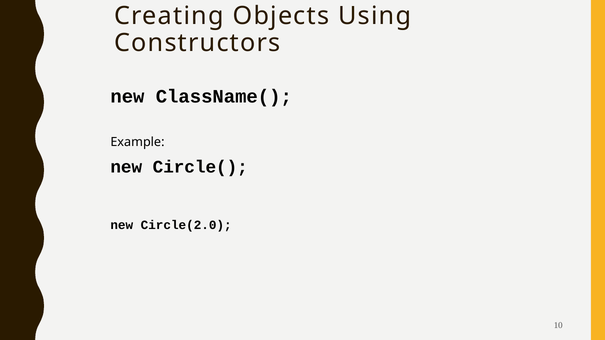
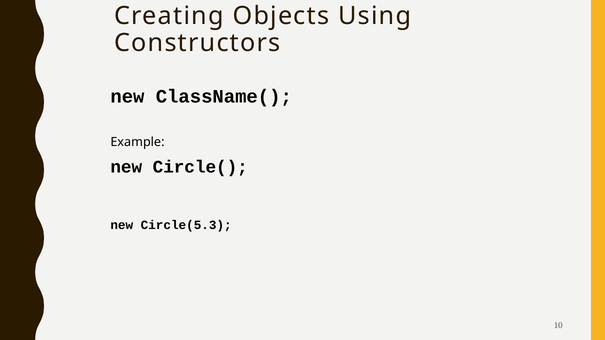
Circle(2.0: Circle(2.0 -> Circle(5.3 (186, 225)
